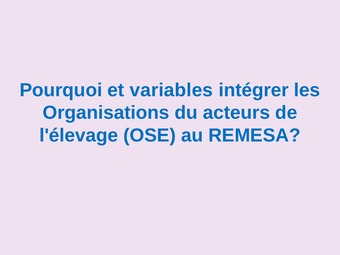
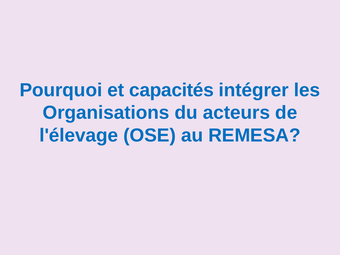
variables: variables -> capacités (172, 90)
